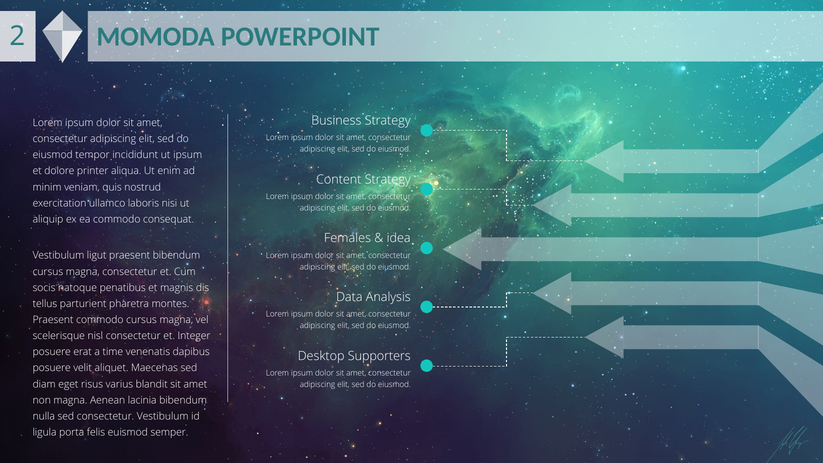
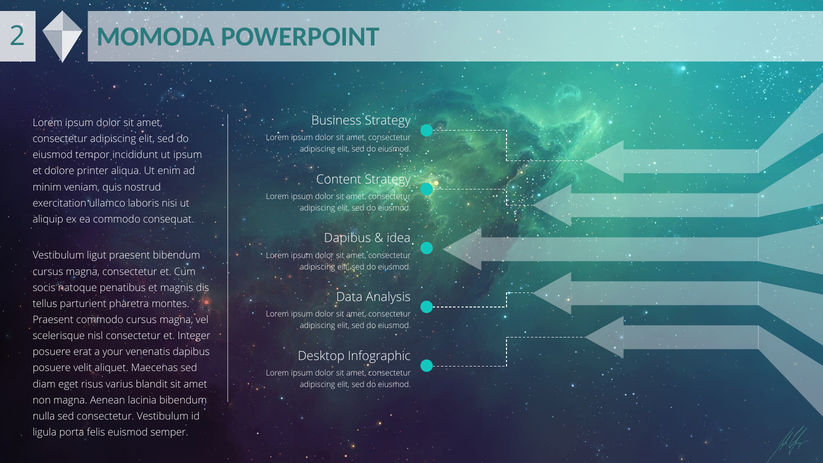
Females: Females -> Dapibus (348, 238)
time: time -> your (113, 352)
Supporters: Supporters -> Infographic (379, 356)
